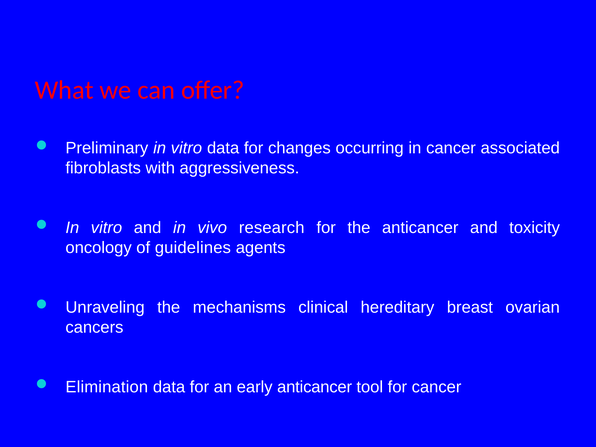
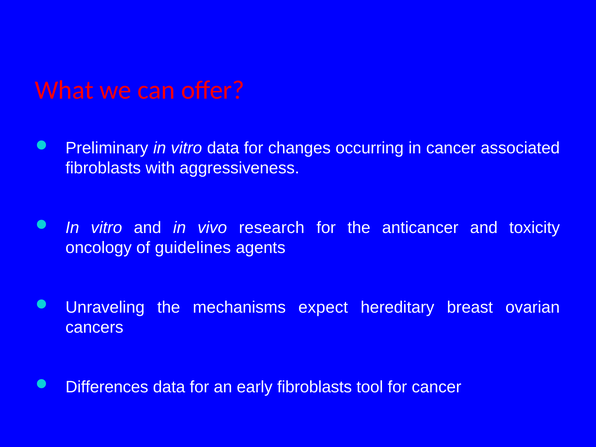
clinical: clinical -> expect (323, 307)
Elimination: Elimination -> Differences (107, 387)
early anticancer: anticancer -> fibroblasts (315, 387)
